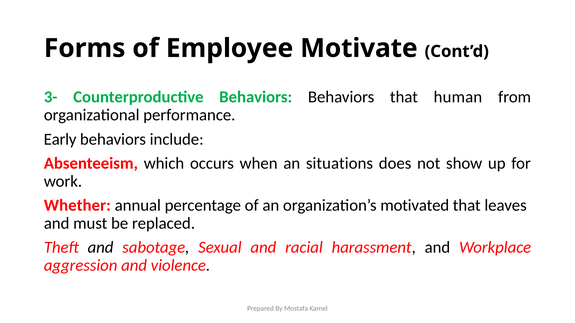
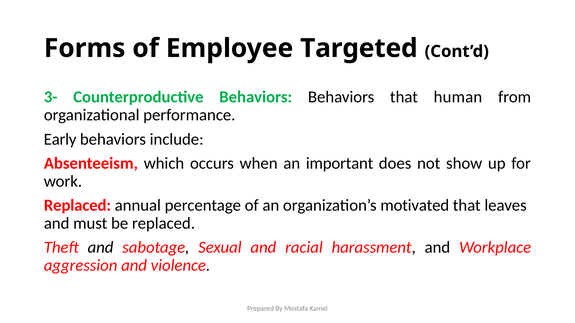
Motivate: Motivate -> Targeted (359, 48)
situations: situations -> important (340, 163)
Whether: Whether -> Replaced (77, 206)
